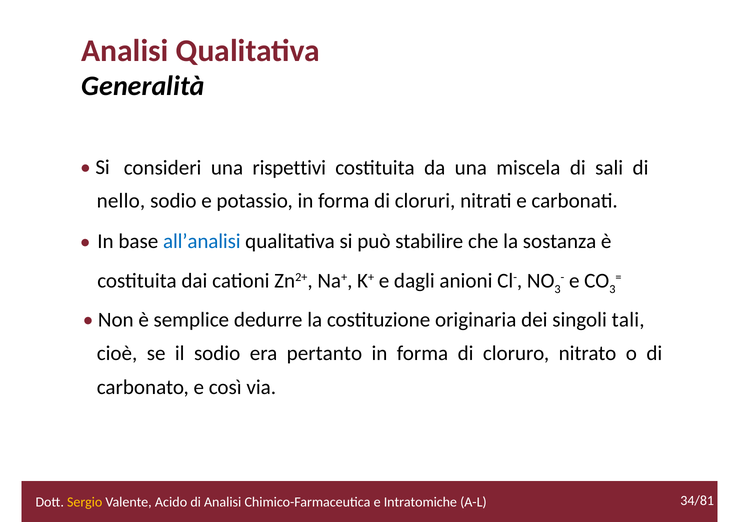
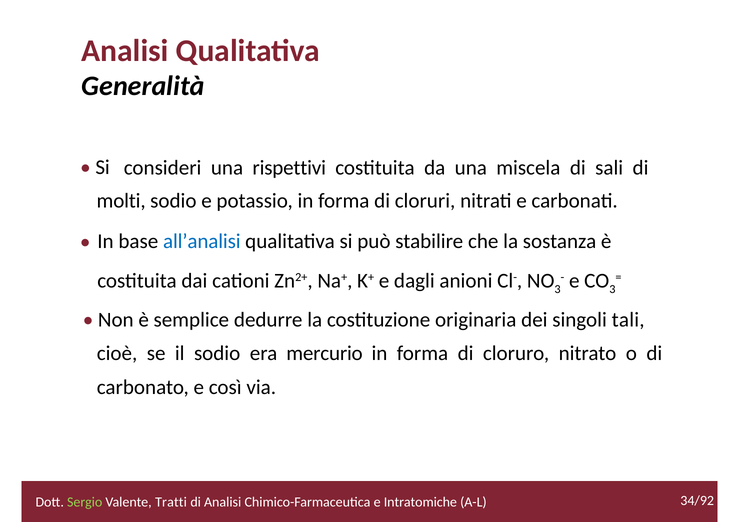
nello: nello -> molti (121, 201)
pertanto: pertanto -> mercurio (325, 354)
34/81: 34/81 -> 34/92 (697, 501)
Sergio colour: yellow -> light green (85, 503)
Acido: Acido -> Tratti (171, 503)
